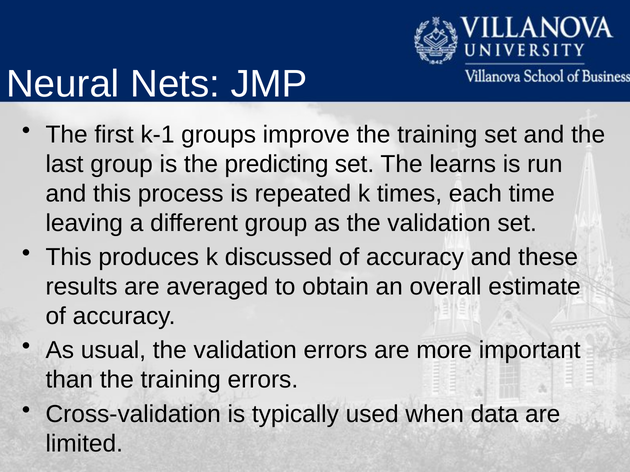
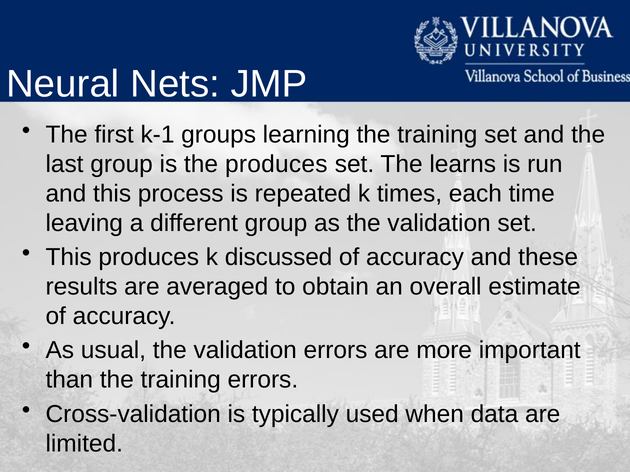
improve: improve -> learning (306, 135)
the predicting: predicting -> produces (276, 164)
